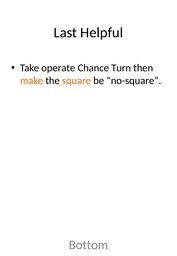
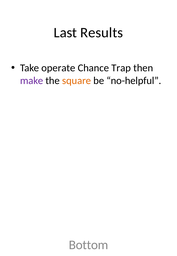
Helpful: Helpful -> Results (102, 33)
Turn: Turn -> Trap (121, 68)
make colour: orange -> purple (32, 80)
no-square: no-square -> no-helpful (134, 80)
